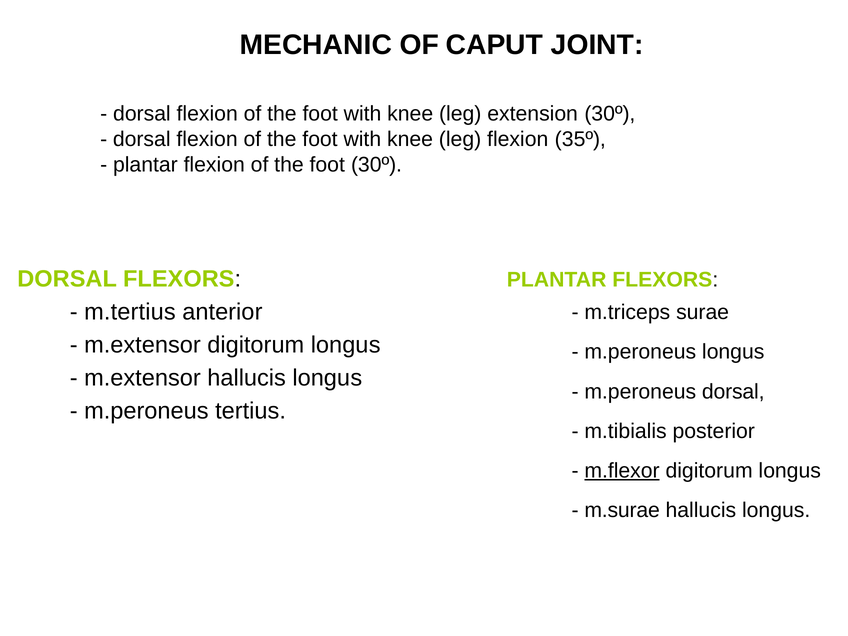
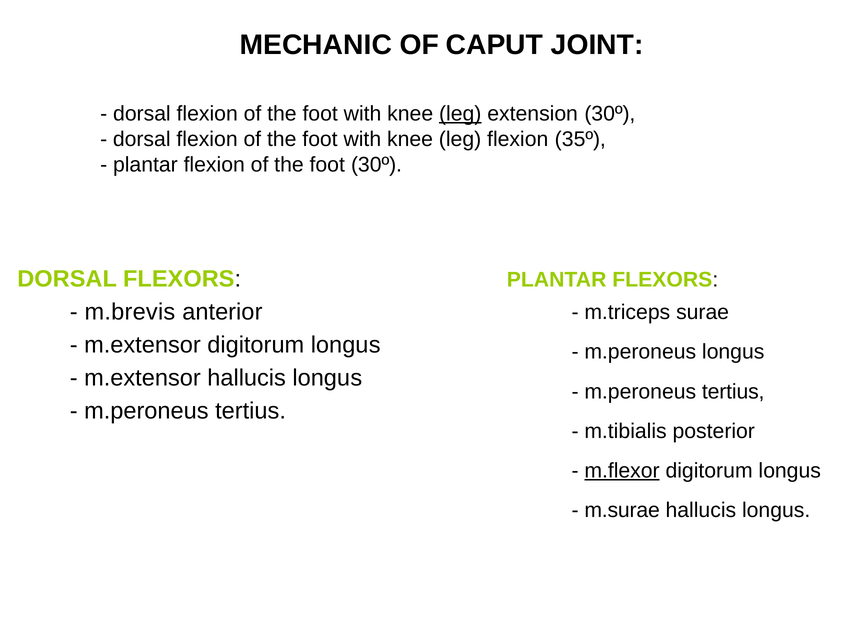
leg underline: none -> present (460, 114)
m.tertius: m.tertius -> m.brevis (130, 312)
dorsal: dorsal -> tertius (733, 392)
